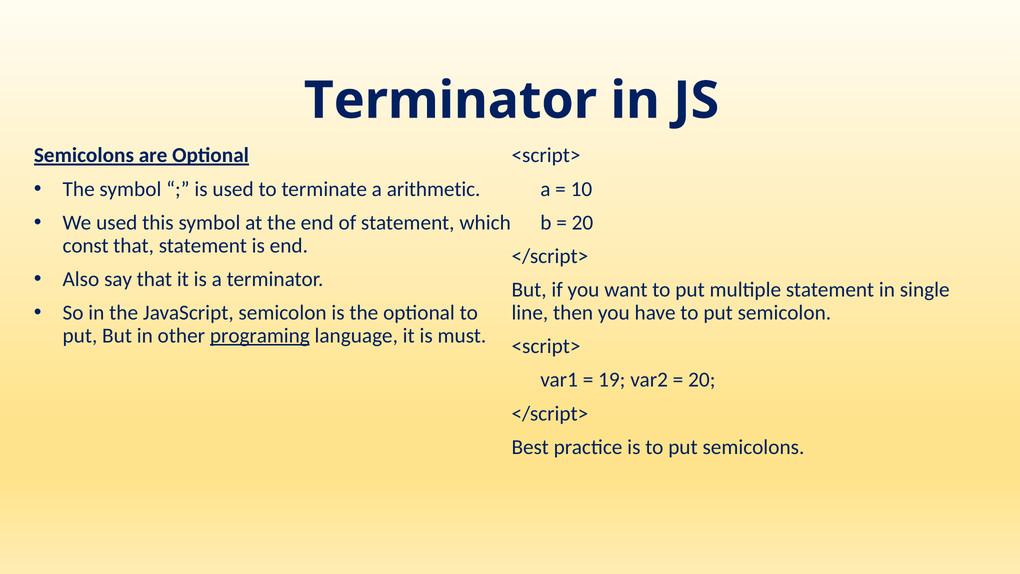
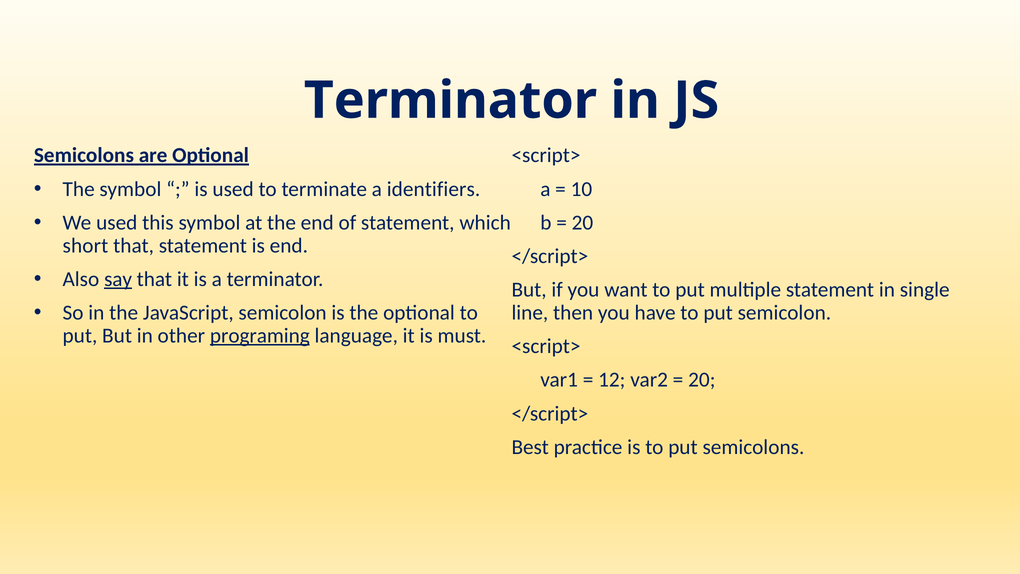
arithmetic: arithmetic -> identifiers (434, 189)
const: const -> short (85, 245)
say underline: none -> present (118, 279)
19: 19 -> 12 (612, 380)
